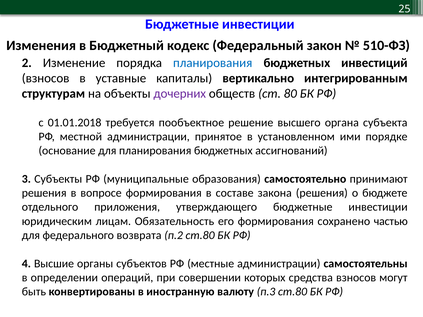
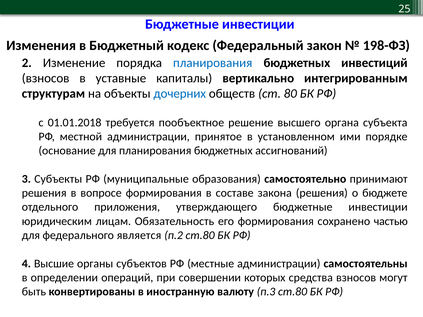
510-ФЗ: 510-ФЗ -> 198-ФЗ (386, 45)
дочерних colour: purple -> blue (180, 94)
возврата: возврата -> является (139, 235)
